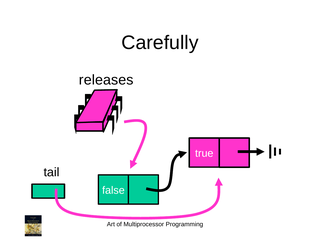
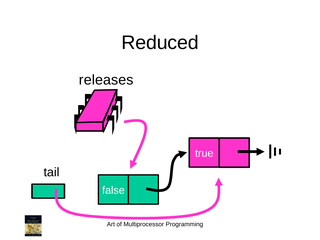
Carefully: Carefully -> Reduced (160, 43)
